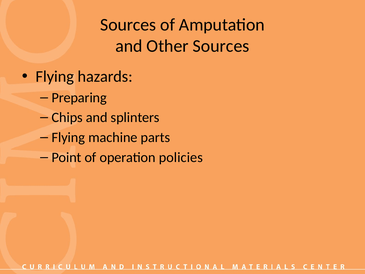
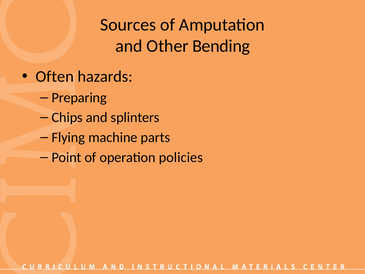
Other Sources: Sources -> Bending (221, 46)
Flying: Flying -> Often (55, 77)
